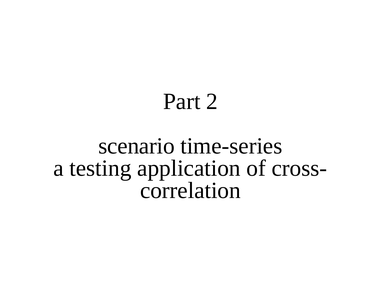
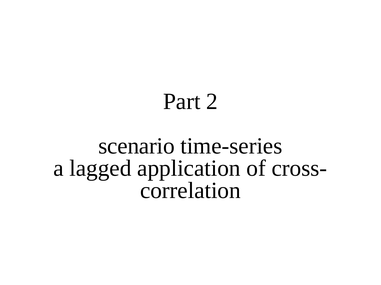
testing: testing -> lagged (100, 169)
